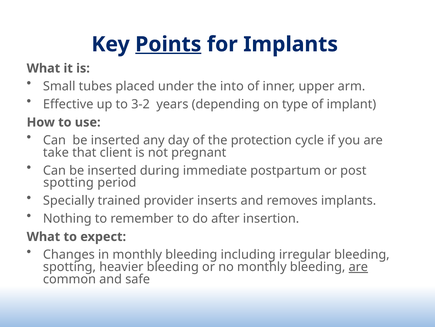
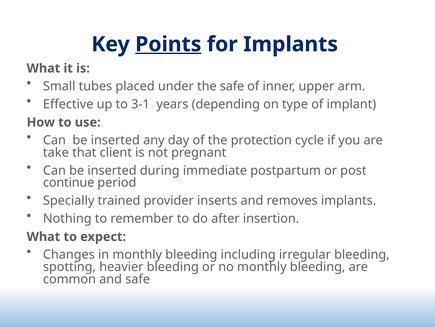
the into: into -> safe (232, 86)
3-2: 3-2 -> 3-1 (140, 104)
spotting: spotting -> continue (69, 182)
are underline: present -> none (358, 266)
